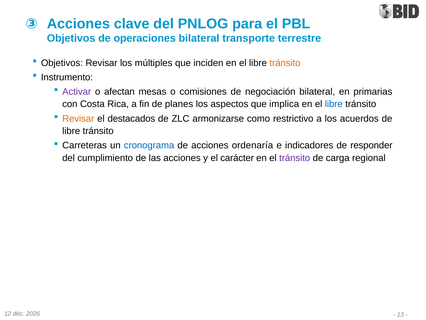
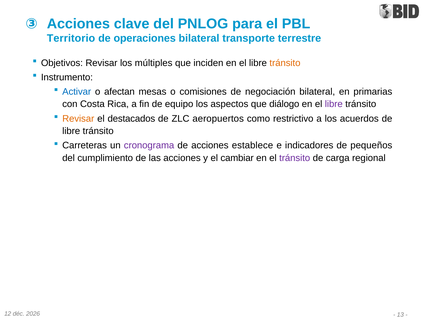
Objetivos: Objetivos -> Territorio (71, 38)
Activar colour: purple -> blue (77, 92)
planes: planes -> equipo (179, 104)
implica: implica -> diálogo (284, 104)
libre colour: blue -> purple (334, 104)
armonizarse: armonizarse -> aeropuertos (218, 118)
cronograma colour: blue -> purple (149, 145)
ordenaría: ordenaría -> establece (252, 145)
responder: responder -> pequeños (371, 145)
carácter: carácter -> cambiar (237, 158)
